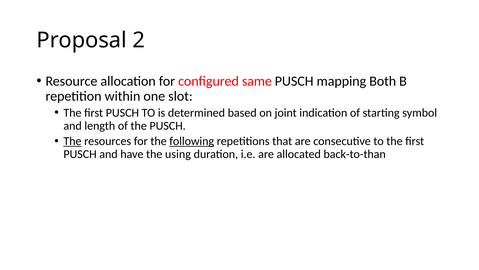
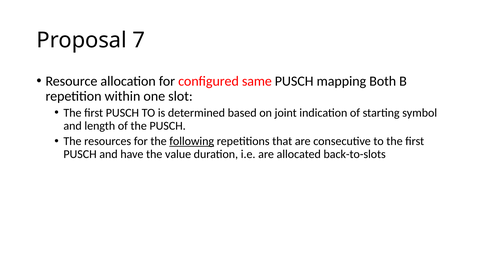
2: 2 -> 7 (139, 40)
The underline: present -> none (72, 141)
using: using -> value (178, 154)
back-to-than: back-to-than -> back-to-slots (355, 154)
